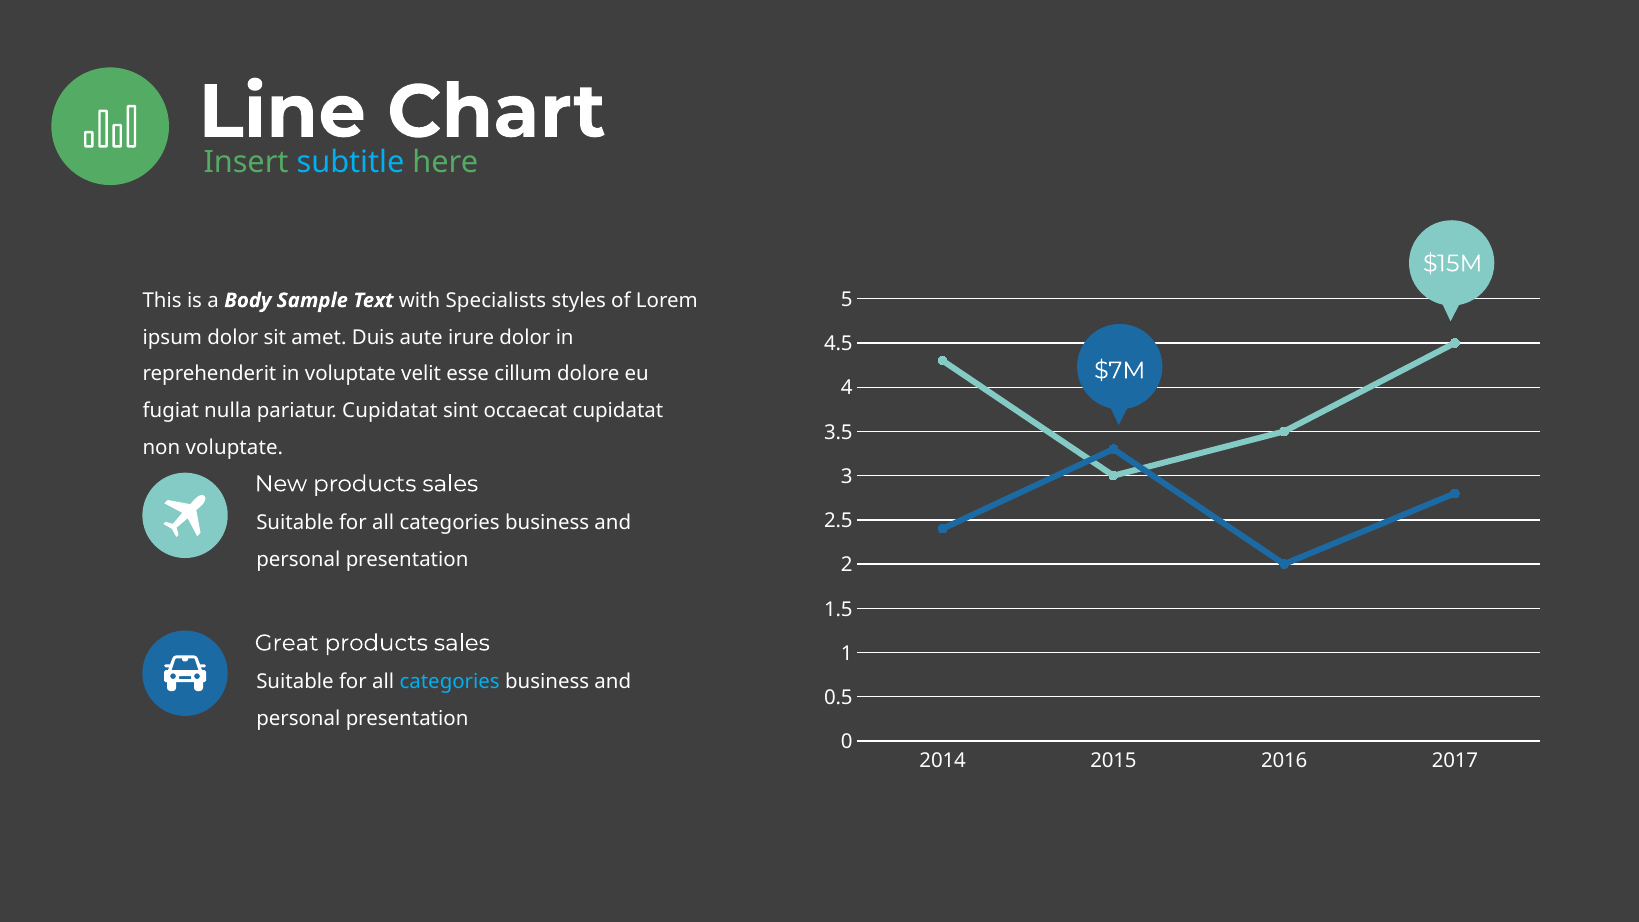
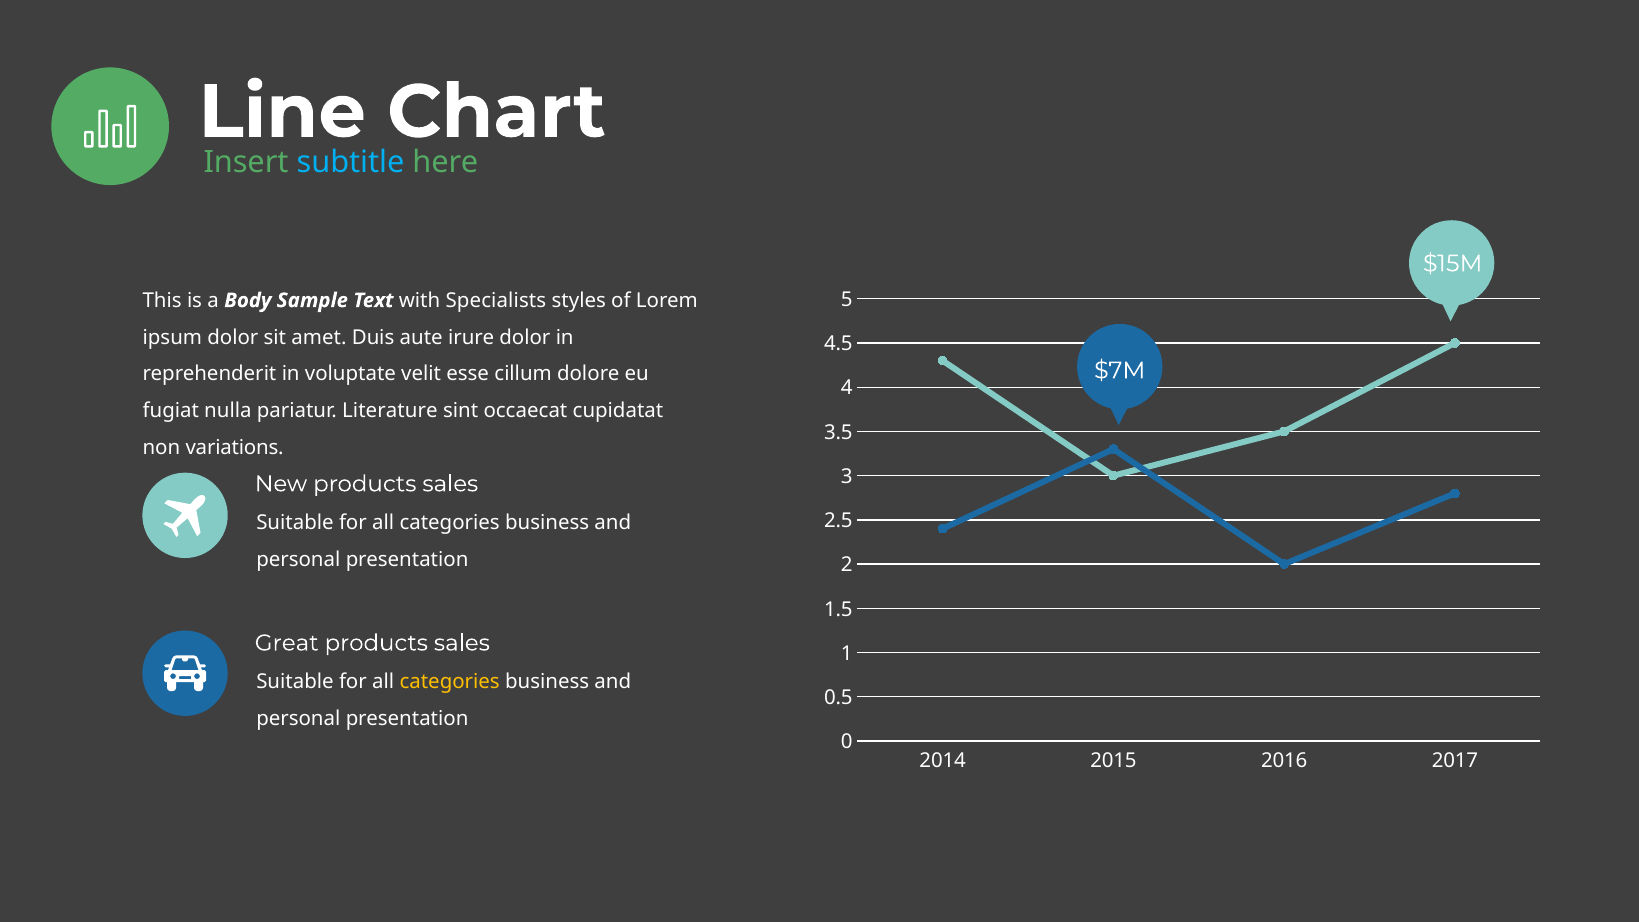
pariatur Cupidatat: Cupidatat -> Literature (390, 411)
non voluptate: voluptate -> variations (235, 448)
categories colour: light blue -> yellow (450, 682)
